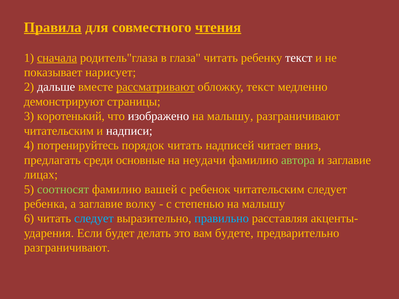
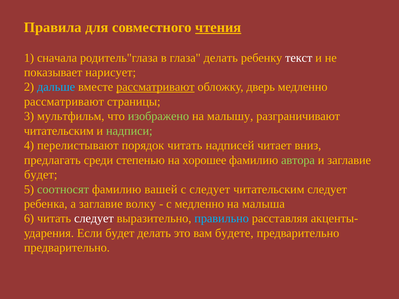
Правила underline: present -> none (53, 27)
сначала underline: present -> none (57, 58)
глаза читать: читать -> делать (221, 58)
дальше colour: white -> light blue (56, 87)
обложку текст: текст -> дверь (261, 87)
демонстрируют: демонстрируют -> рассматривают (64, 102)
коротенький: коротенький -> мультфильм (71, 116)
изображено colour: white -> light green (158, 116)
надписи colour: white -> light green (129, 131)
потренируйтесь: потренируйтесь -> перелистывают (78, 146)
основные: основные -> степенью (141, 160)
неудачи: неудачи -> хорошее (204, 160)
лицах: лицах -> будет (41, 175)
с ребенок: ребенок -> следует (210, 189)
с степенью: степенью -> медленно (199, 204)
малышу: малышу -> малыша (263, 204)
следует colour: light blue -> white (94, 219)
разграничивают: разграничивают -> предварительно (67, 248)
